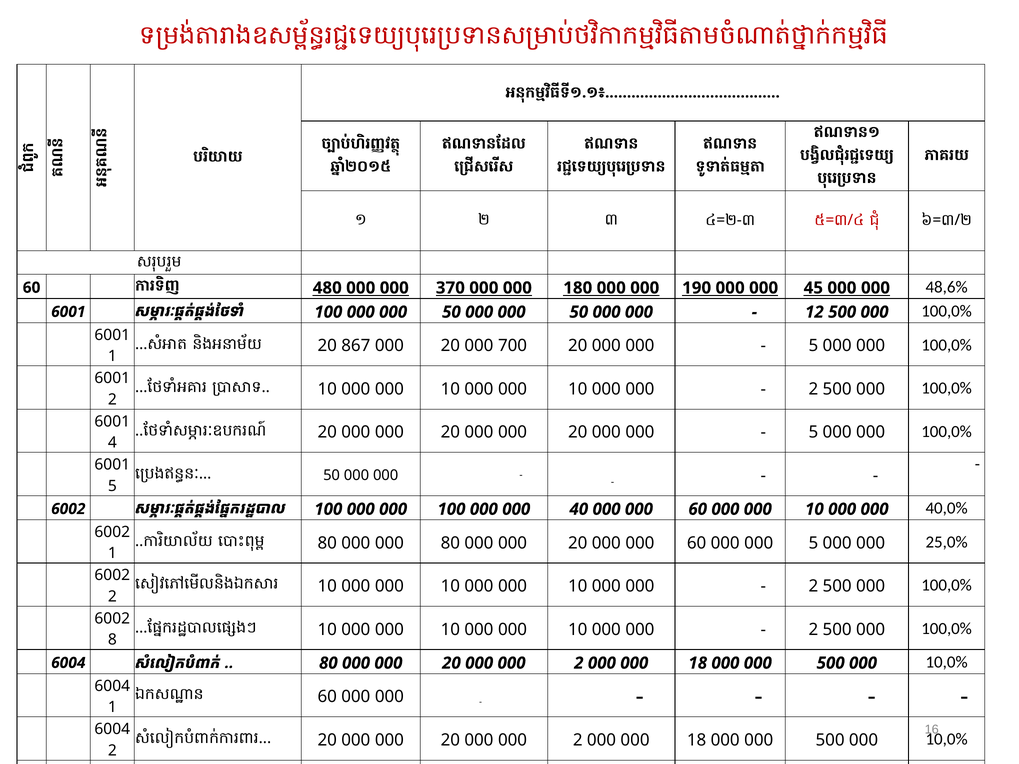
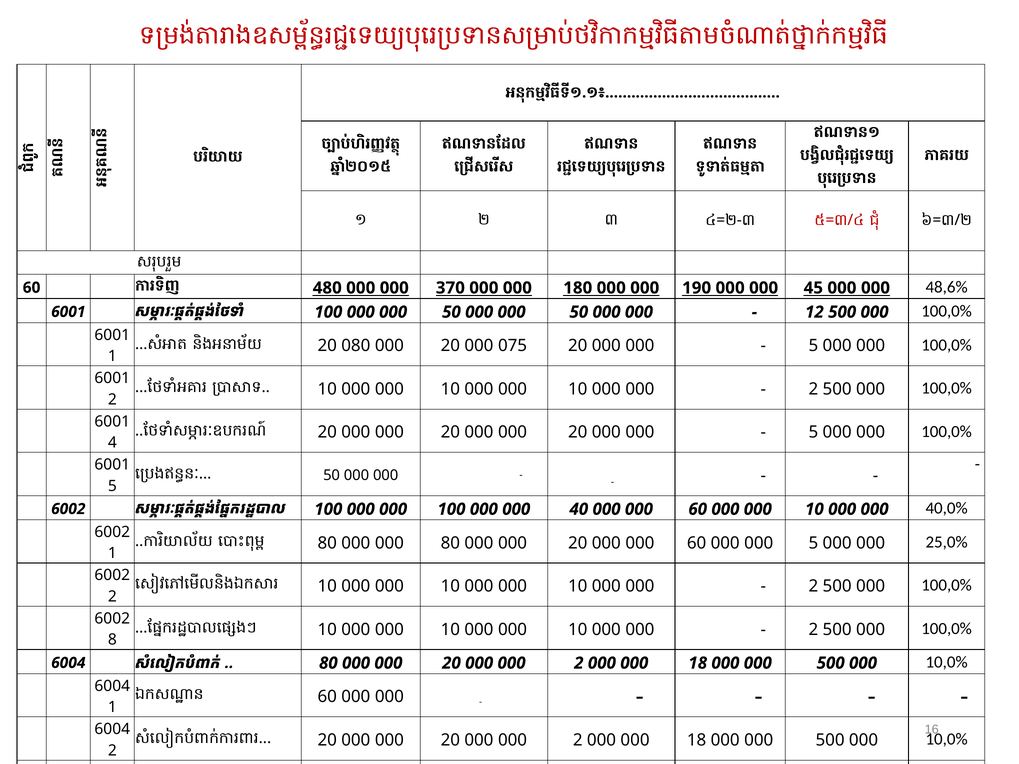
867: 867 -> 080 (356, 346)
700: 700 -> 075 (513, 346)
